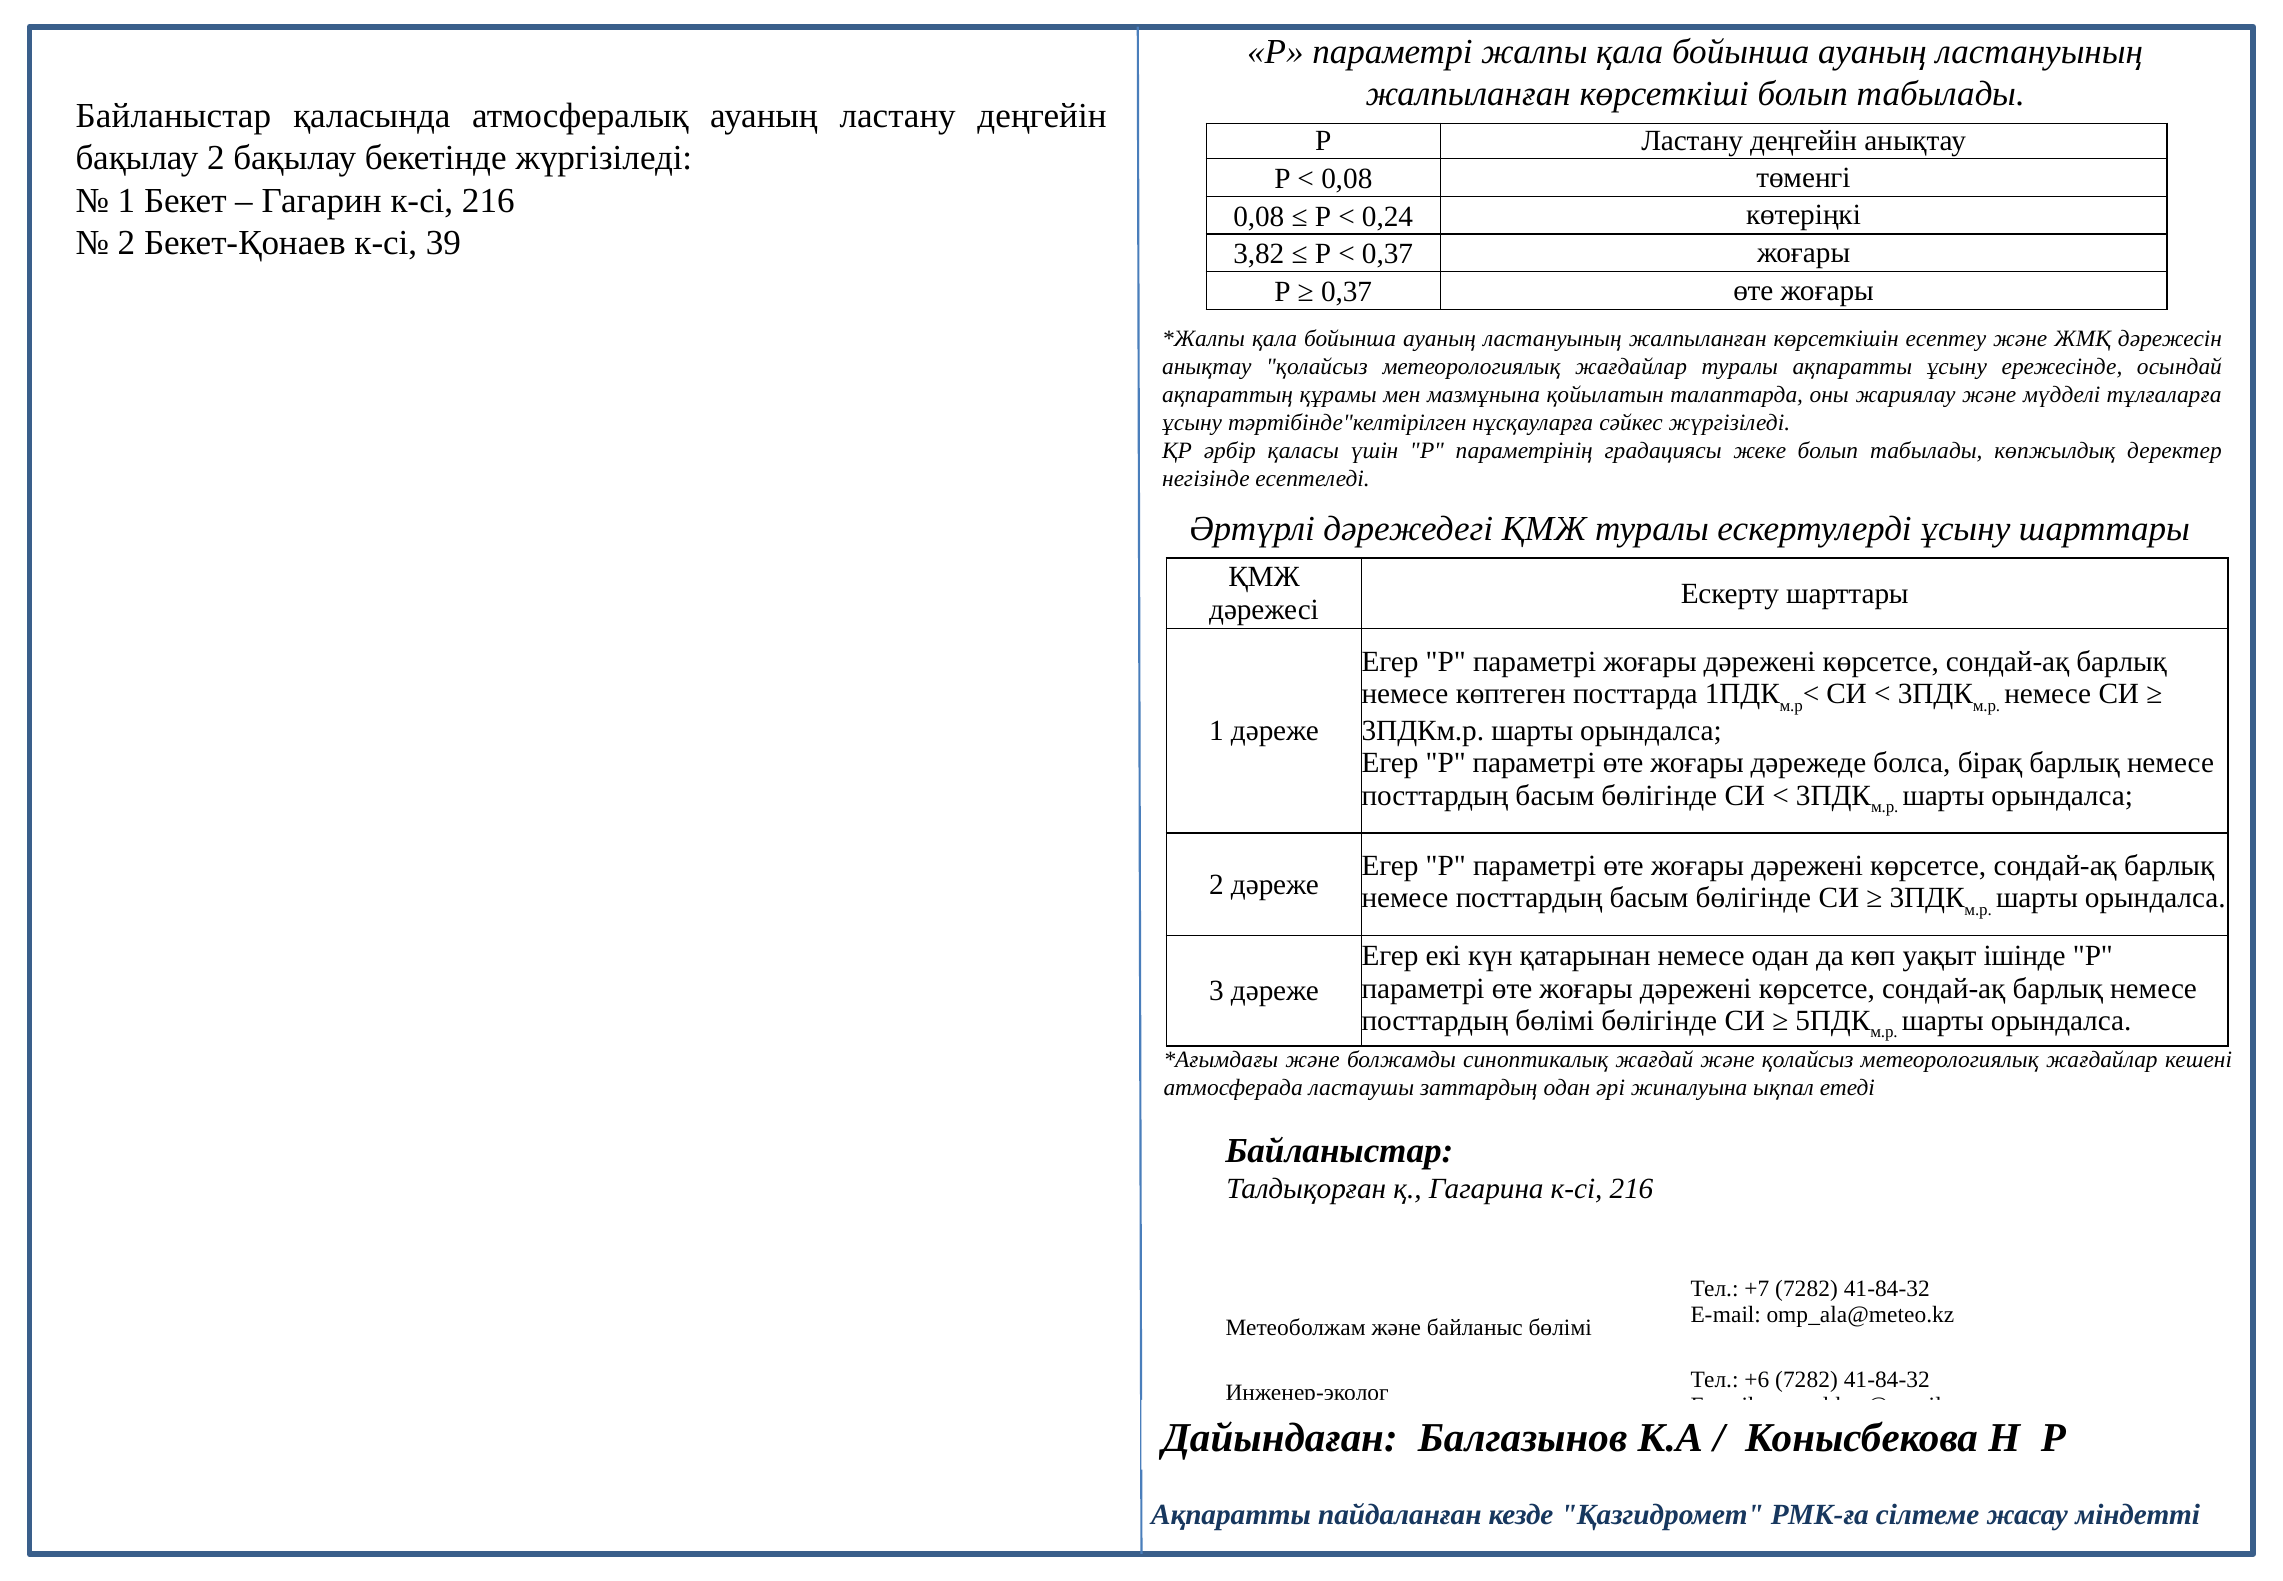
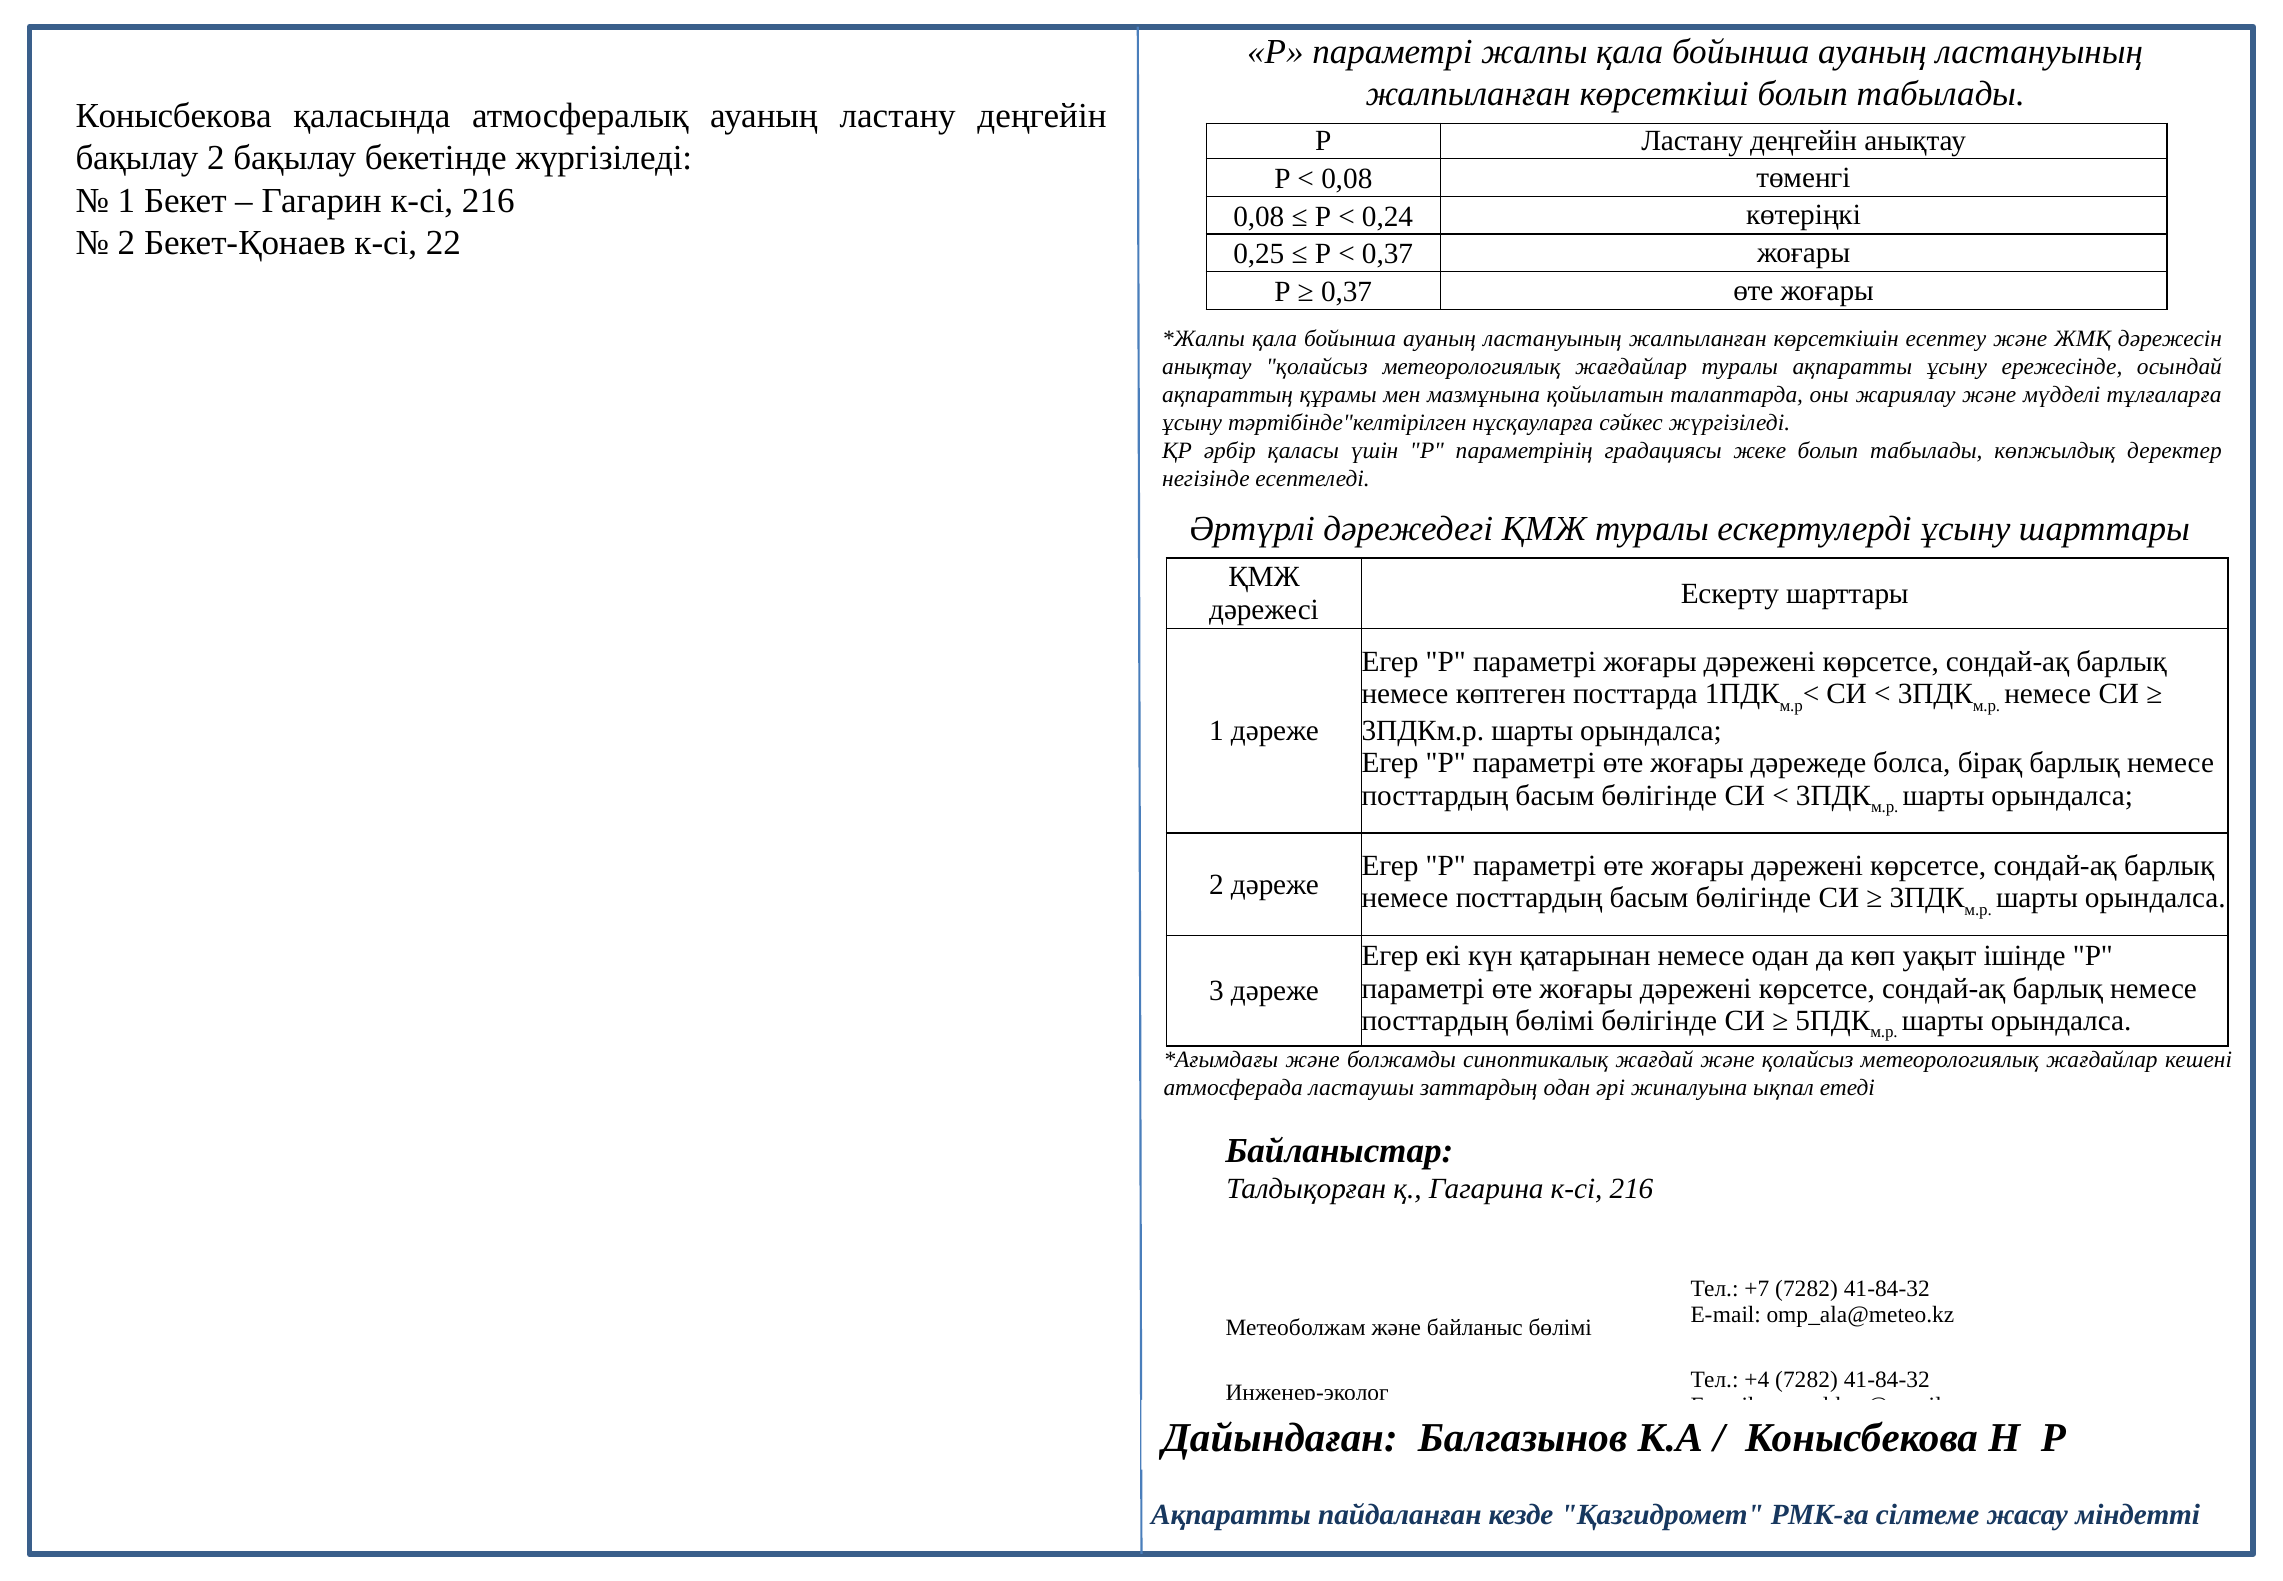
Байланыстар: Байланыстар -> Конысбекова (174, 116)
39: 39 -> 22 (443, 243)
3,82: 3,82 -> 0,25 (1259, 254)
+6: +6 -> +4 (1757, 1380)
